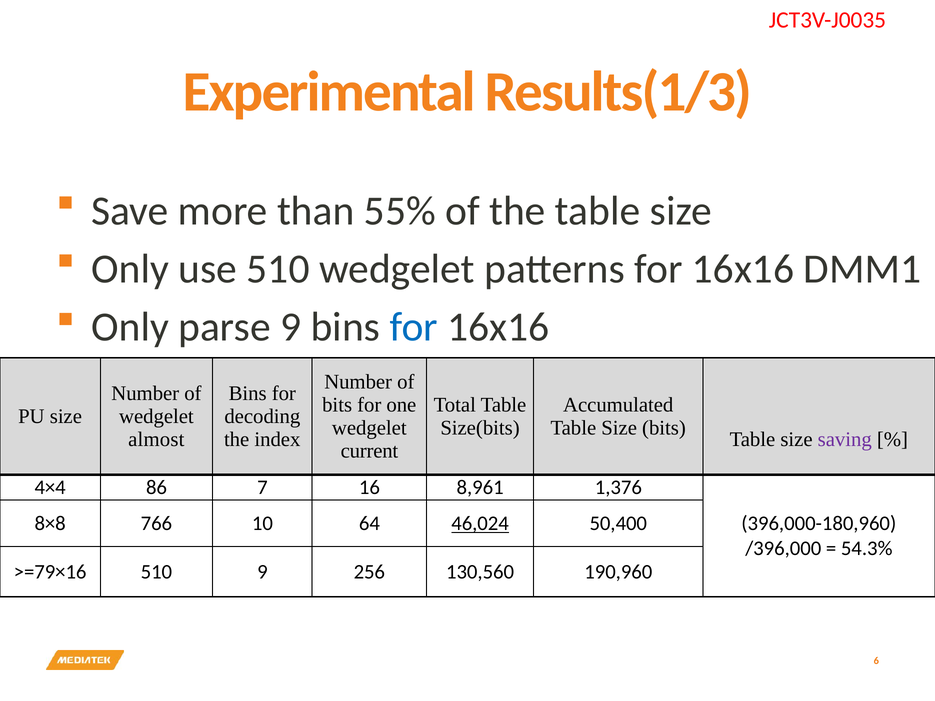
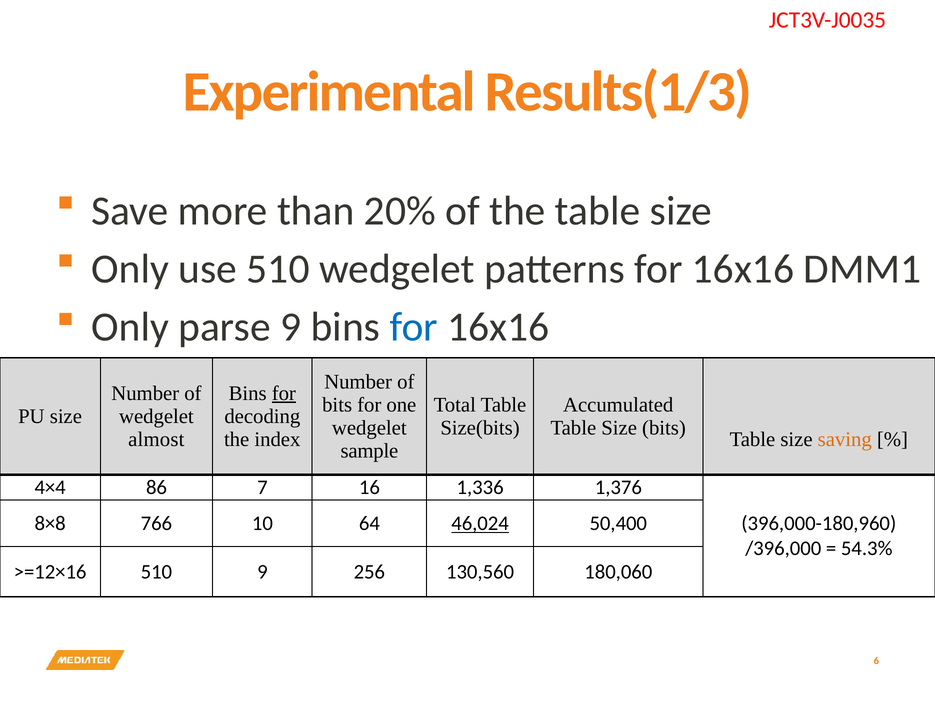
55%: 55% -> 20% (400, 211)
for underline: none -> present (284, 393)
saving colour: purple -> orange (845, 440)
current: current -> sample (369, 451)
8,961: 8,961 -> 1,336 (480, 488)
>=79×16: >=79×16 -> >=12×16 (50, 572)
190,960: 190,960 -> 180,060 (618, 572)
